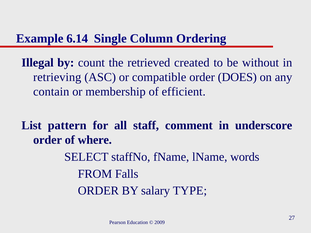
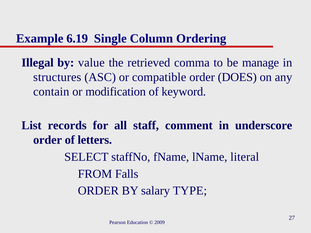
6.14: 6.14 -> 6.19 (77, 38)
count: count -> value (91, 63)
created: created -> comma (192, 63)
without: without -> manage (261, 63)
retrieving: retrieving -> structures (57, 77)
membership: membership -> modification (116, 92)
efficient: efficient -> keyword (184, 92)
pattern: pattern -> records (67, 126)
where: where -> letters (95, 140)
words: words -> literal (245, 157)
